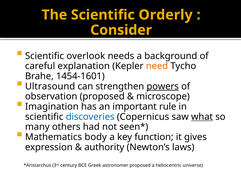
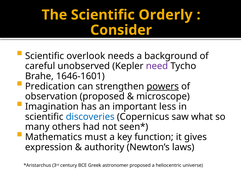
explanation: explanation -> unobserved (84, 66)
need colour: orange -> purple (157, 66)
1454-1601: 1454-1601 -> 1646-1601 (80, 76)
Ultrasound: Ultrasound -> Predication (50, 86)
rule: rule -> less (168, 106)
what underline: present -> none (202, 117)
body: body -> must (96, 137)
